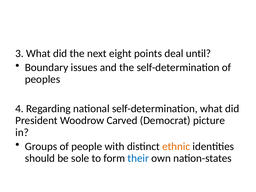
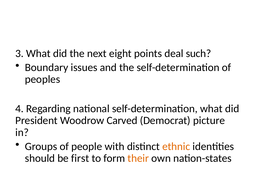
until: until -> such (199, 53)
sole: sole -> first (80, 158)
their colour: blue -> orange (138, 158)
